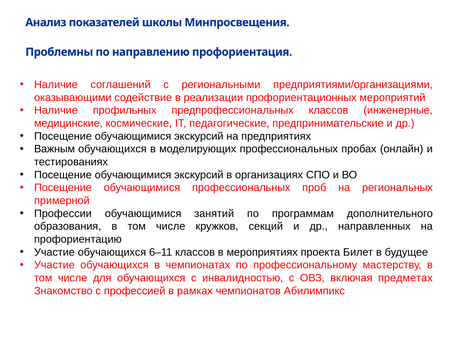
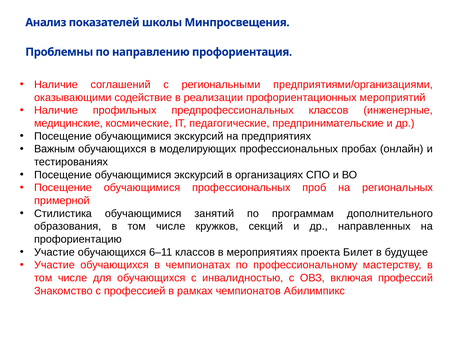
Профессии: Профессии -> Стилистика (63, 214)
предметах: предметах -> профессий (405, 278)
